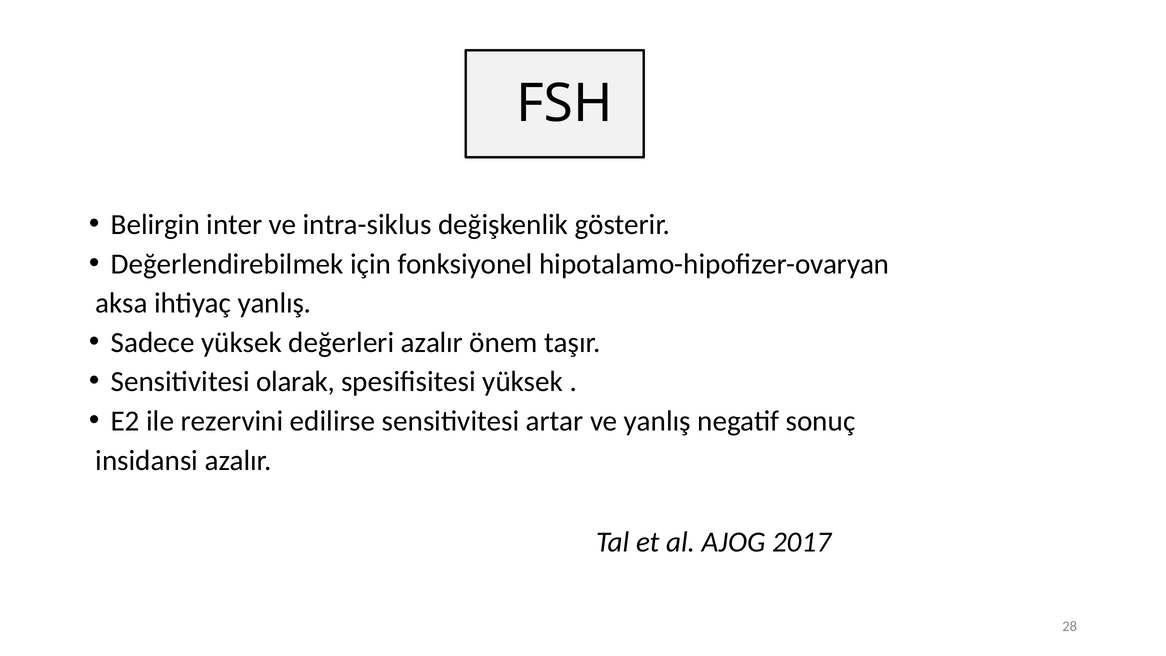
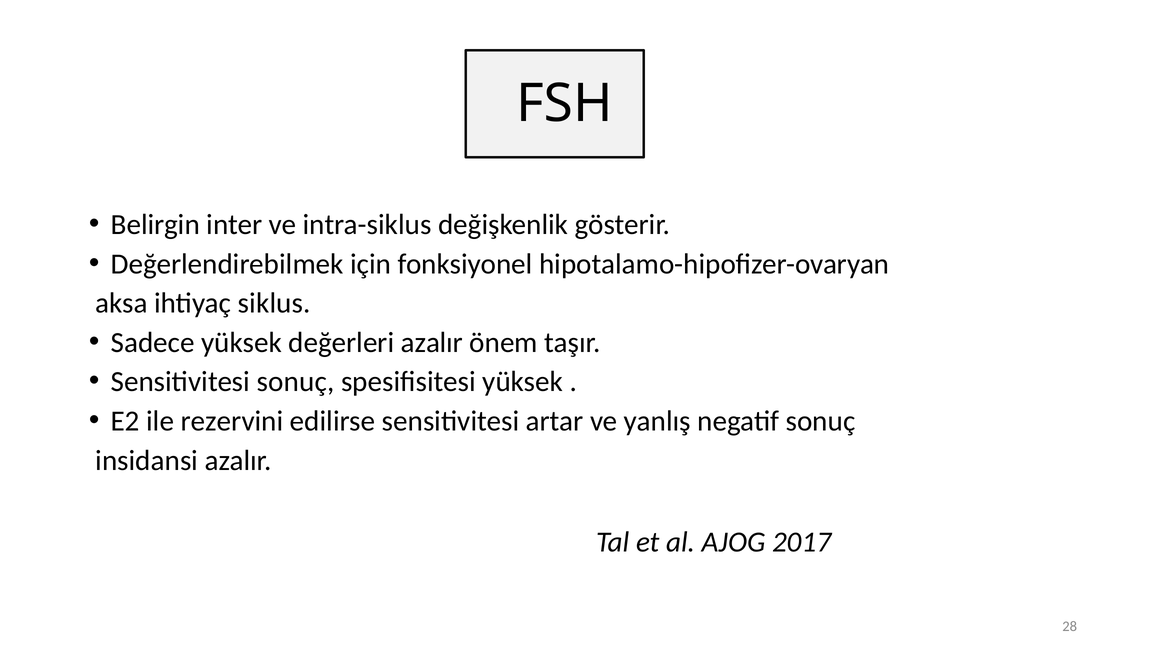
ihtiyaç yanlış: yanlış -> siklus (274, 303)
Sensitivitesi olarak: olarak -> sonuç (295, 382)
